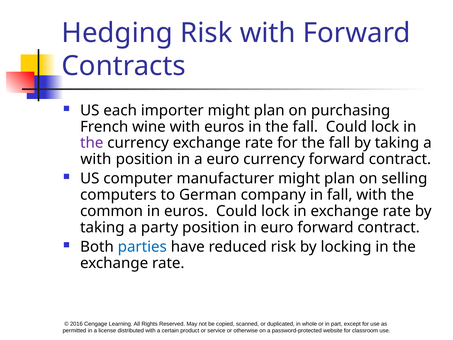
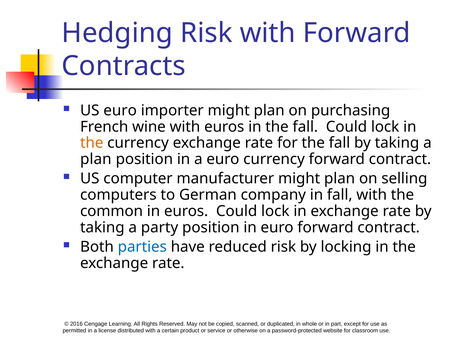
US each: each -> euro (120, 110)
the colour: purple -> orange (92, 143)
with: with -> plan (96, 159)
